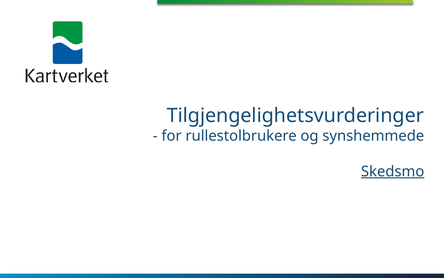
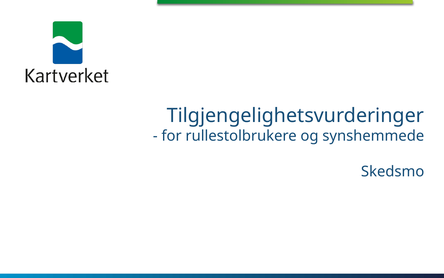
Skedsmo underline: present -> none (393, 171)
